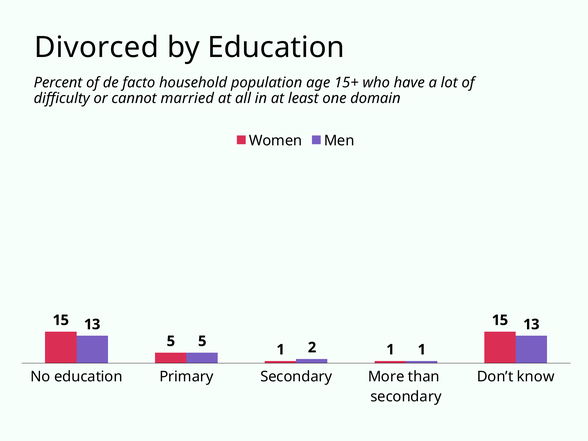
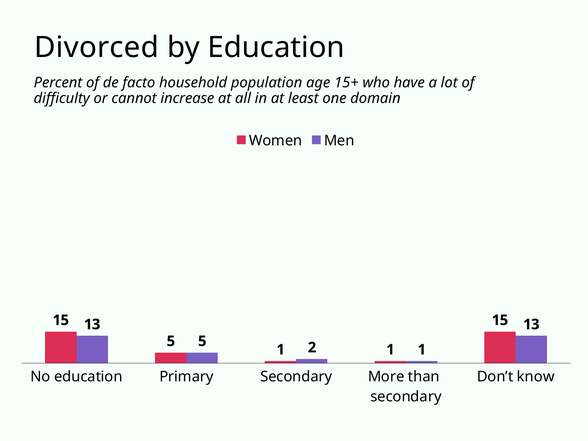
married: married -> increase (187, 98)
